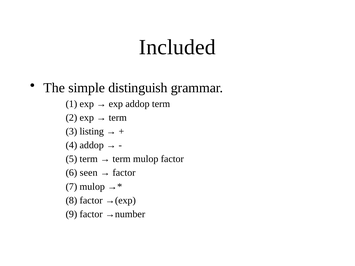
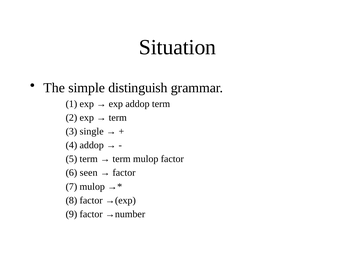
Included: Included -> Situation (178, 47)
listing: listing -> single (92, 131)
